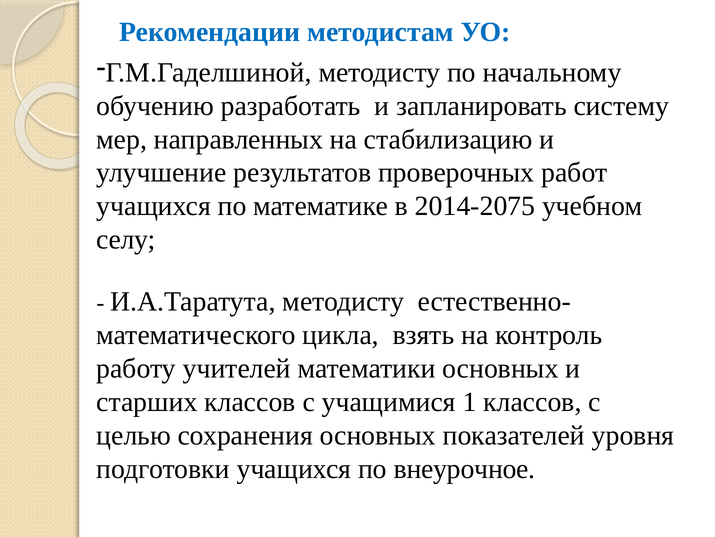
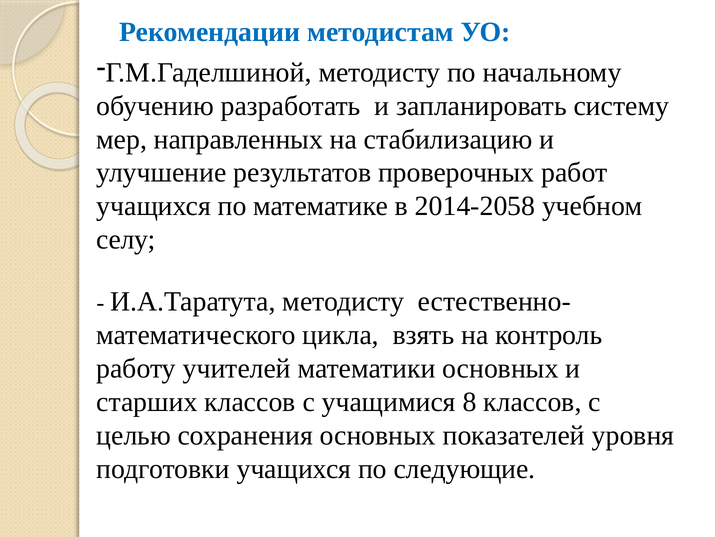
2014-2075: 2014-2075 -> 2014-2058 (475, 206)
1: 1 -> 8 (470, 401)
внеурочное: внеурочное -> следующие (464, 468)
